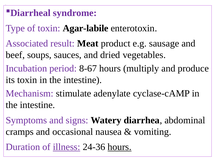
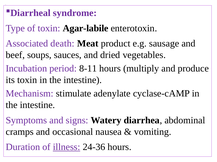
result: result -> death (63, 44)
8-67: 8-67 -> 8-11 (88, 69)
hours underline: present -> none (120, 148)
